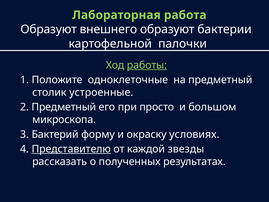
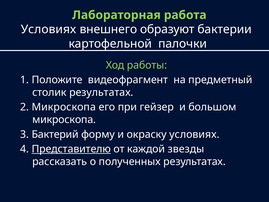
Образуют: Образуют -> Условиях (49, 29)
работы underline: present -> none (147, 65)
одноклеточные: одноклеточные -> видеофрагмент (128, 80)
столик устроенные: устроенные -> результатах (101, 92)
2 Предметный: Предметный -> Микроскопа (64, 107)
просто: просто -> гейзер (157, 107)
